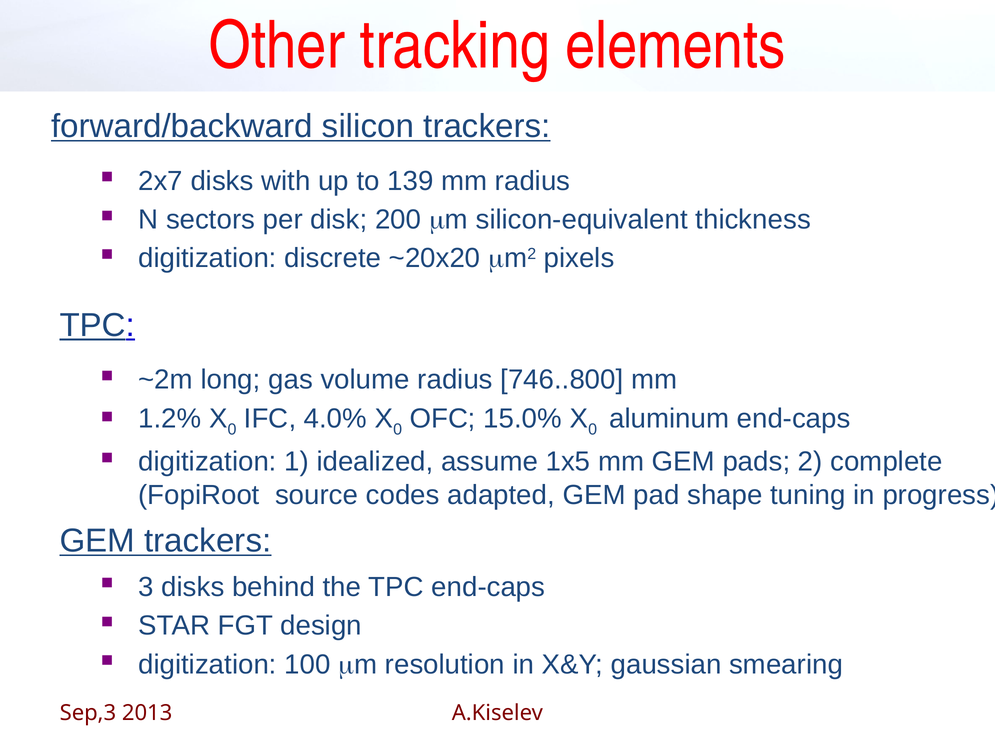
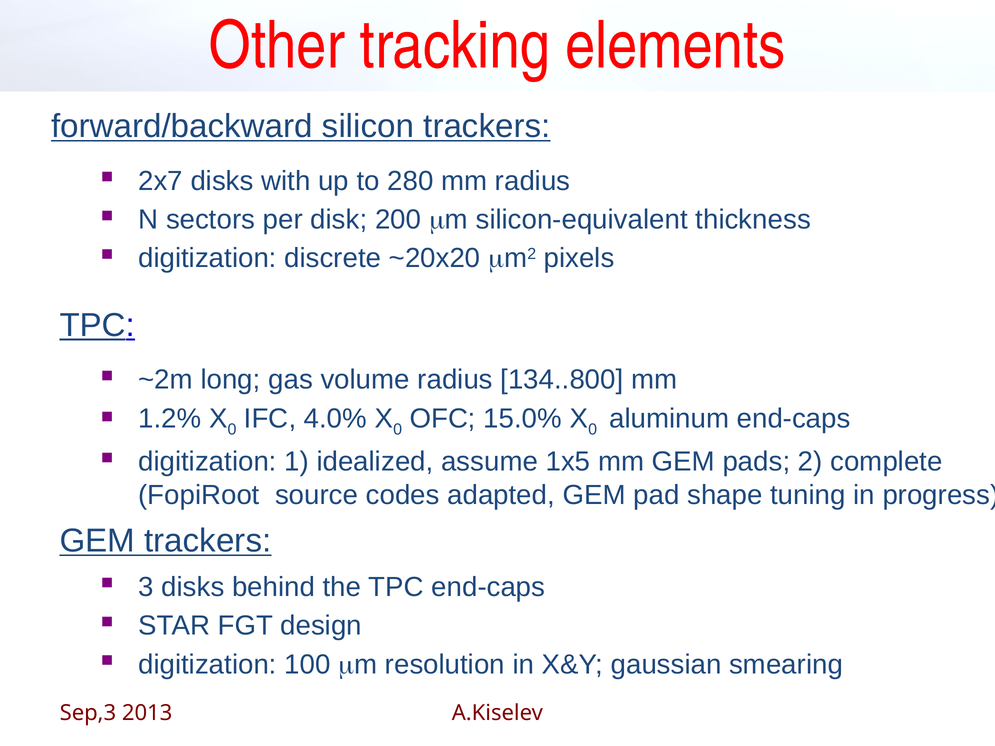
139: 139 -> 280 (410, 181)
746..800: 746..800 -> 134..800 (562, 380)
